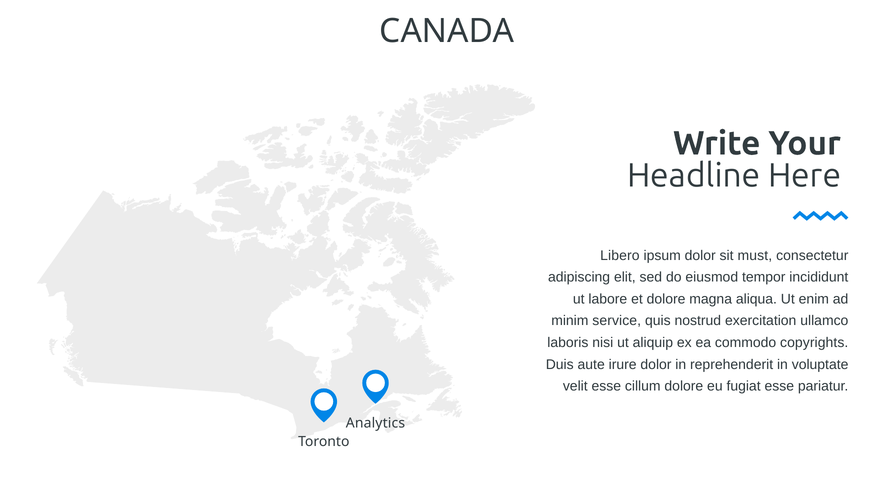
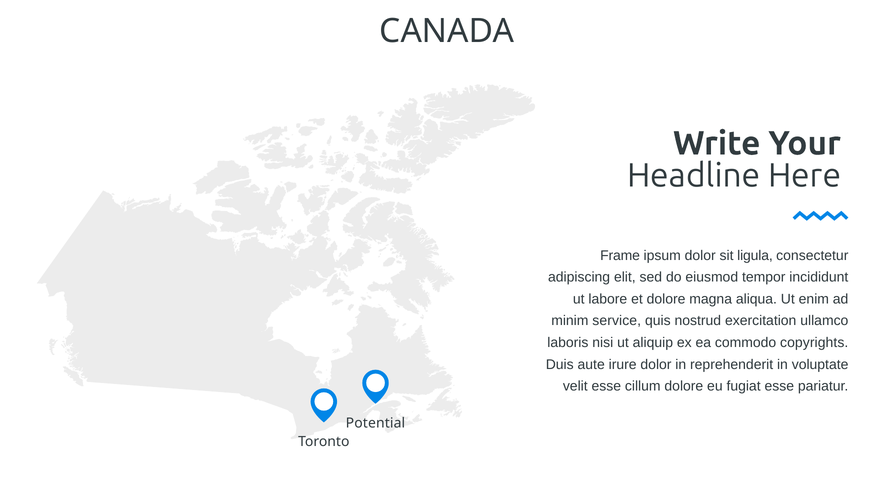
Libero: Libero -> Frame (620, 255)
must: must -> ligula (755, 255)
Analytics: Analytics -> Potential (375, 423)
